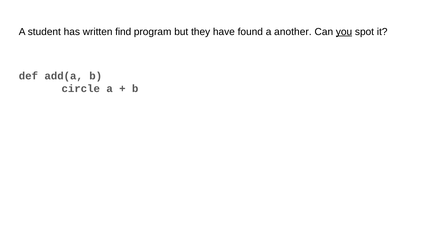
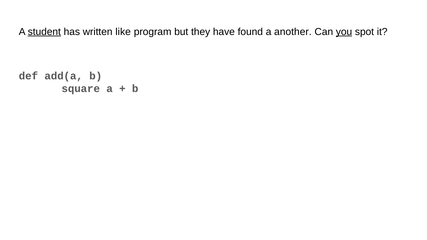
student underline: none -> present (44, 32)
find: find -> like (123, 32)
circle: circle -> square (81, 89)
